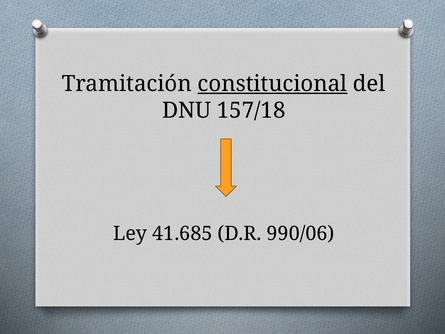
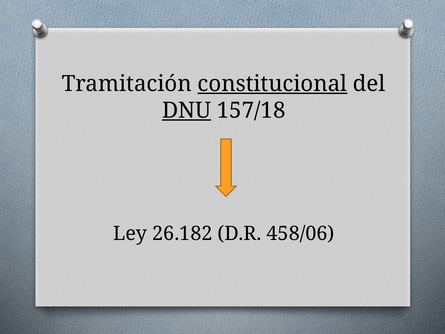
DNU underline: none -> present (187, 110)
41.685: 41.685 -> 26.182 (182, 233)
990/06: 990/06 -> 458/06 (300, 233)
